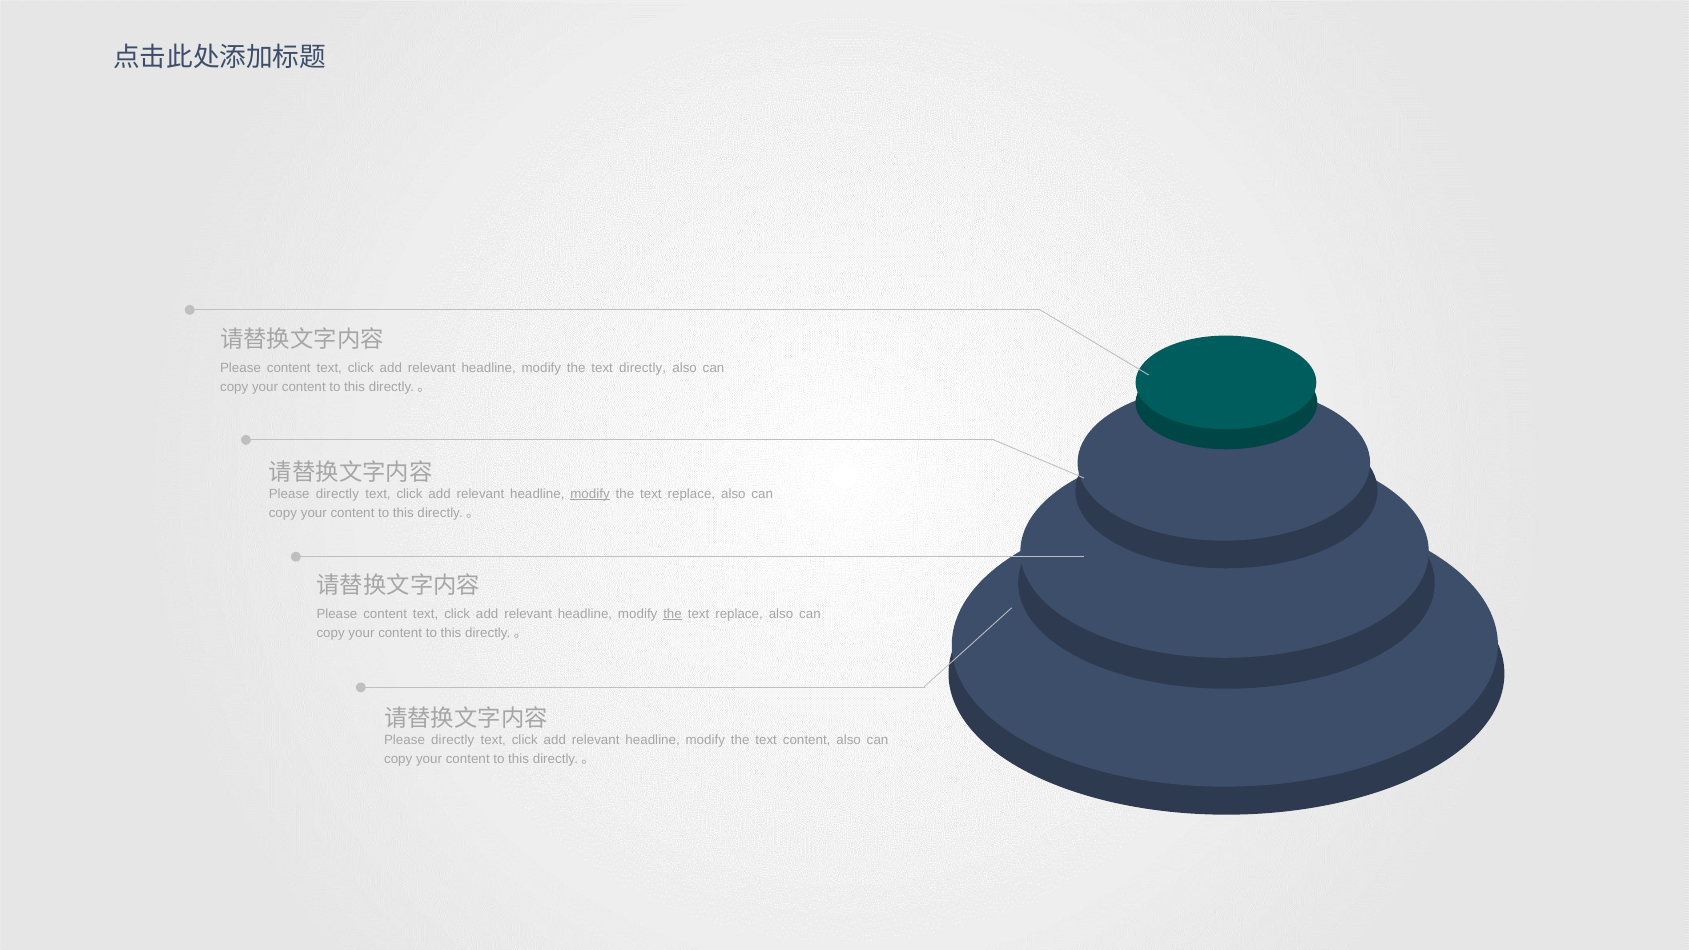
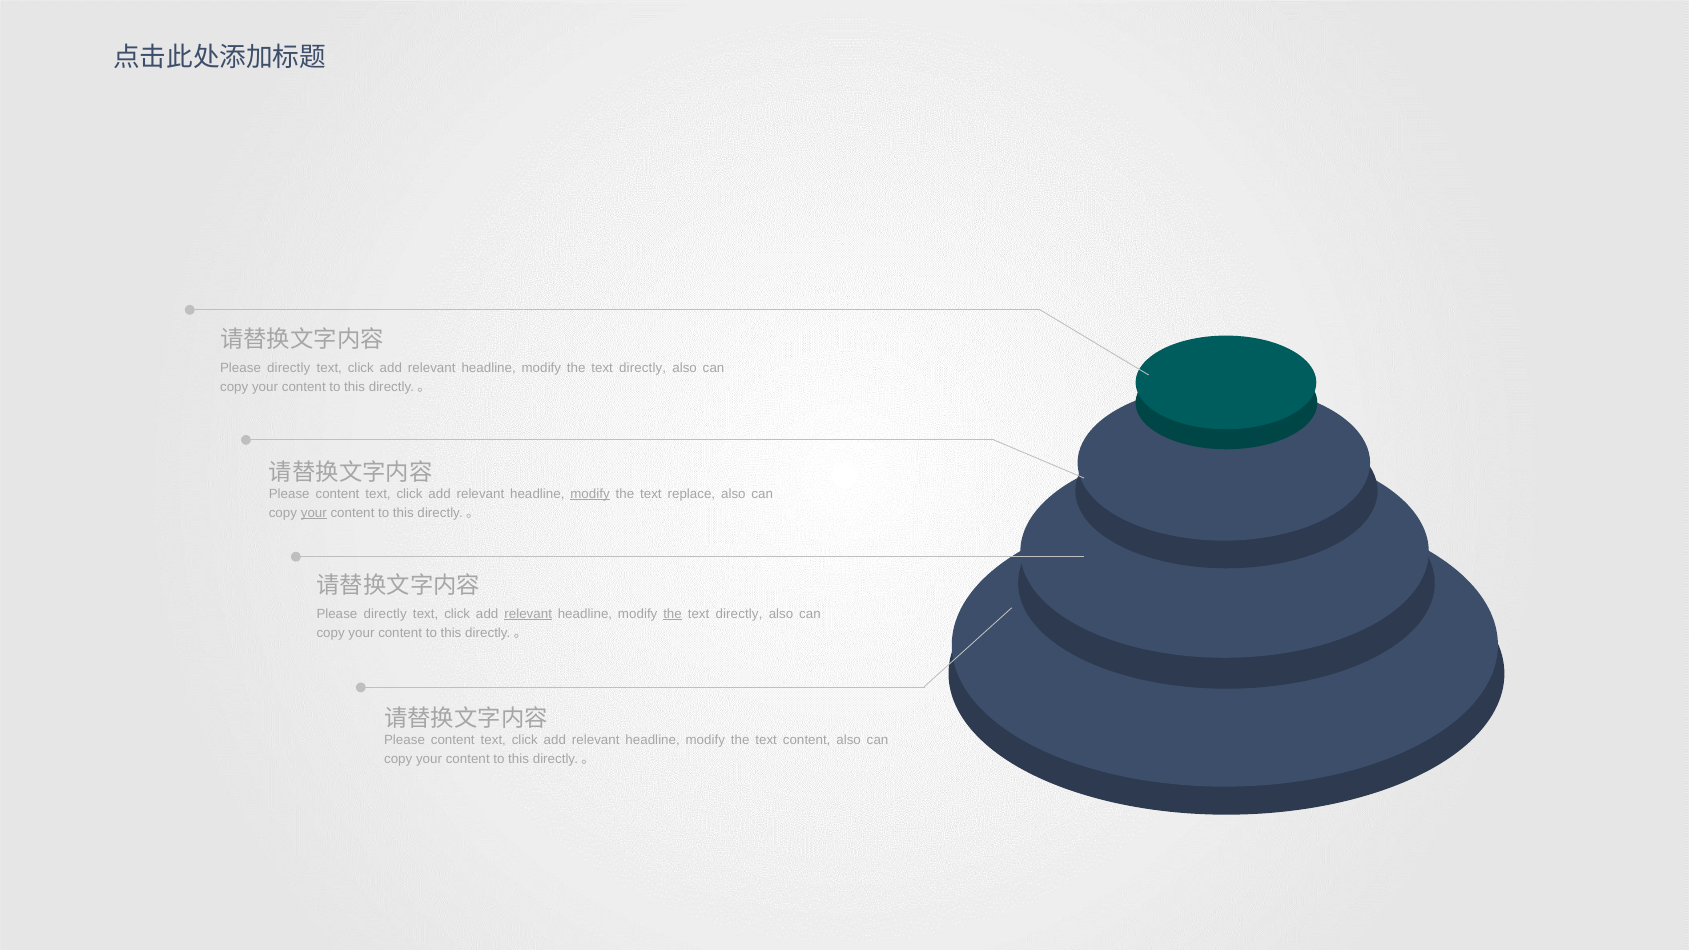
content: content -> directly (289, 368)
directly: directly -> content (337, 494)
your underline: none -> present (314, 513)
content: content -> directly (385, 614)
relevant underline: none -> present (528, 614)
replace: replace -> directly (739, 614)
directly: directly -> content (453, 740)
